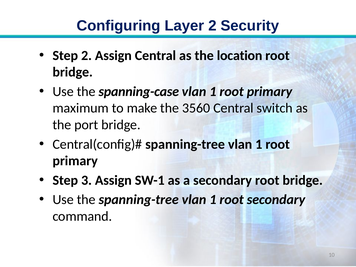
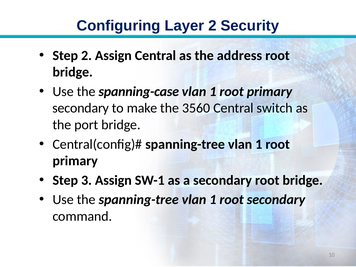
location: location -> address (239, 56)
maximum: maximum -> secondary (81, 108)
